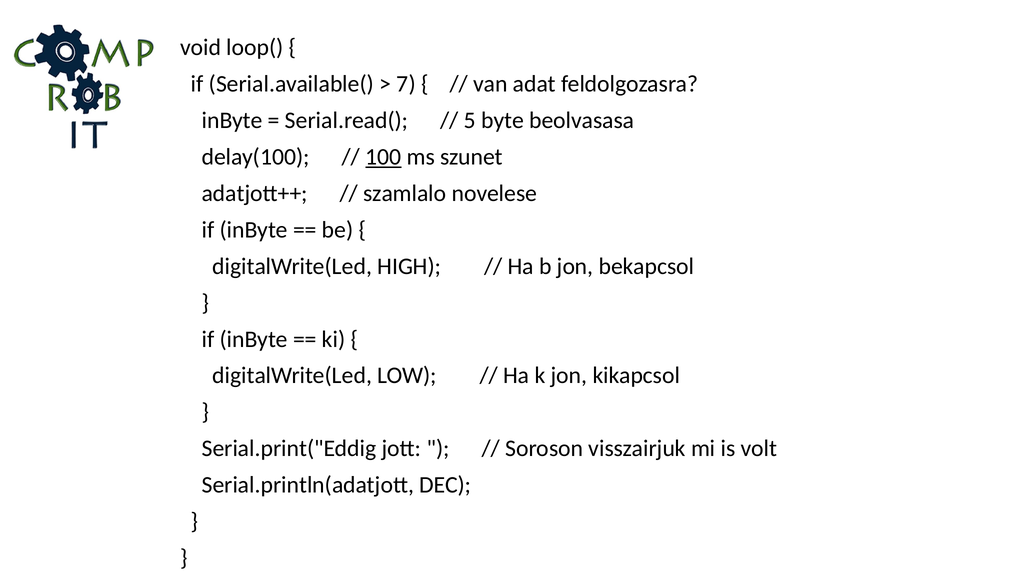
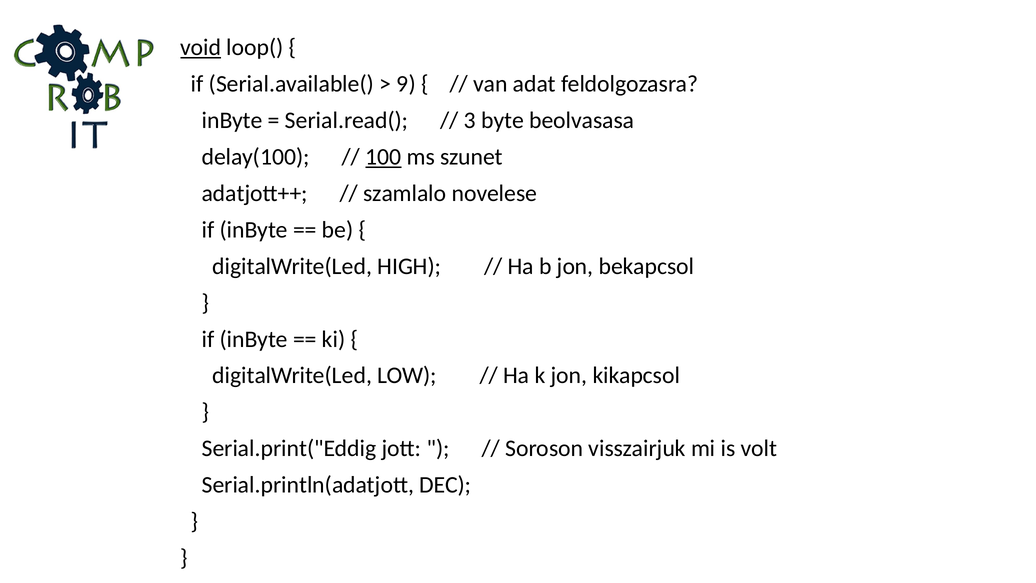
void underline: none -> present (201, 48)
7: 7 -> 9 (406, 84)
5: 5 -> 3 (470, 120)
